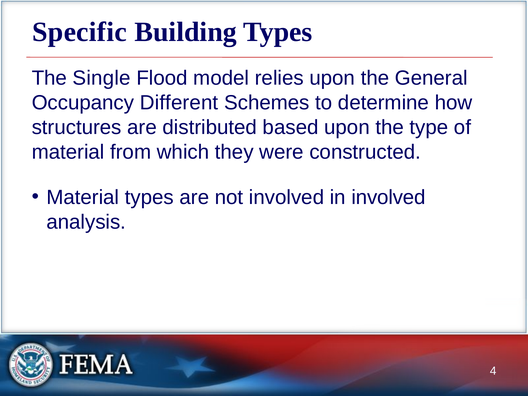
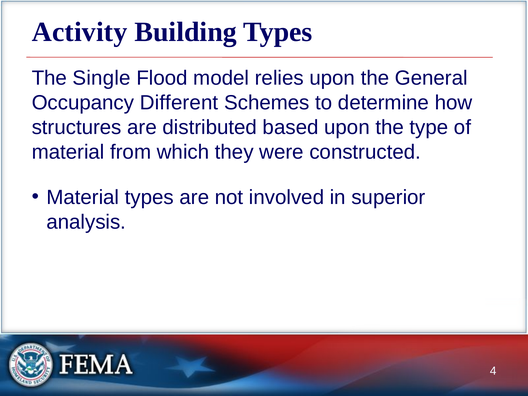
Specific: Specific -> Activity (80, 32)
in involved: involved -> superior (388, 197)
